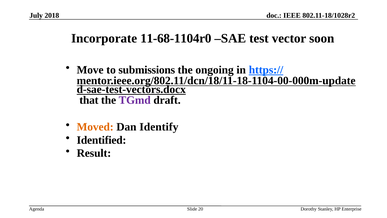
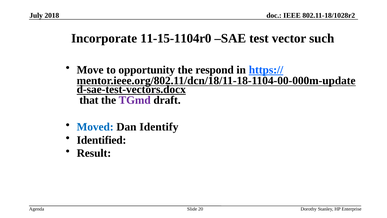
11-68-1104r0: 11-68-1104r0 -> 11-15-1104r0 (176, 38)
soon: soon -> such (322, 38)
submissions: submissions -> opportunity (147, 70)
ongoing: ongoing -> respond (215, 70)
Moved colour: orange -> blue (95, 127)
